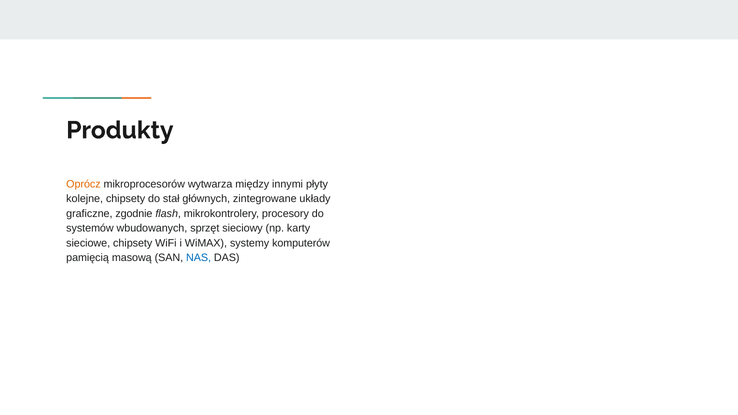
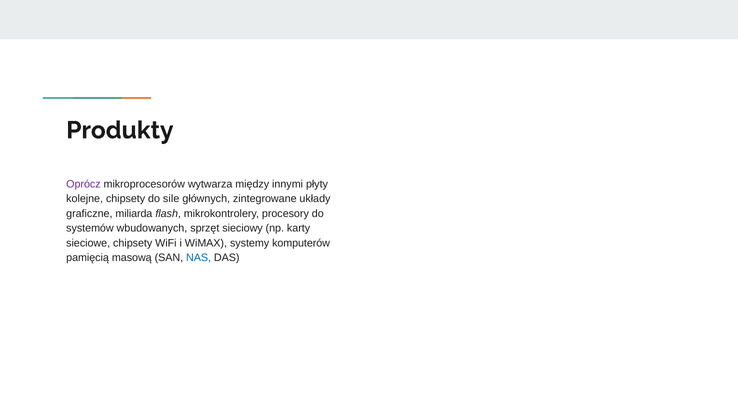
Oprócz colour: orange -> purple (83, 184)
stał: stał -> sile (171, 199)
zgodnie: zgodnie -> miliarda (134, 214)
